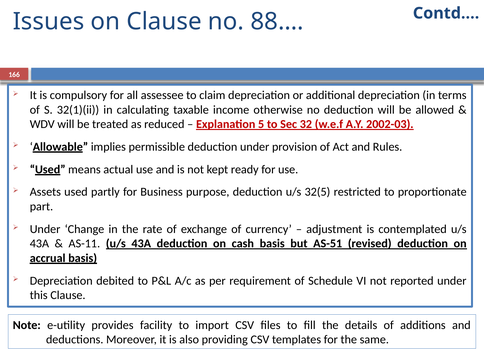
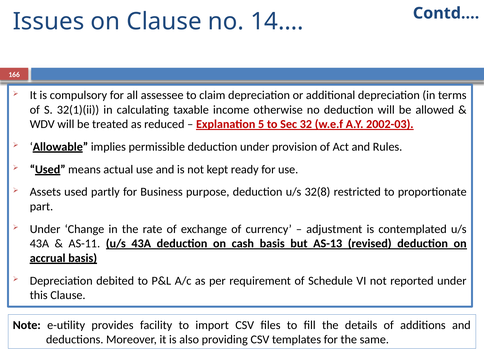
88…: 88… -> 14… (277, 21)
32(5: 32(5 -> 32(8 (317, 192)
AS-51: AS-51 -> AS-13 (328, 244)
